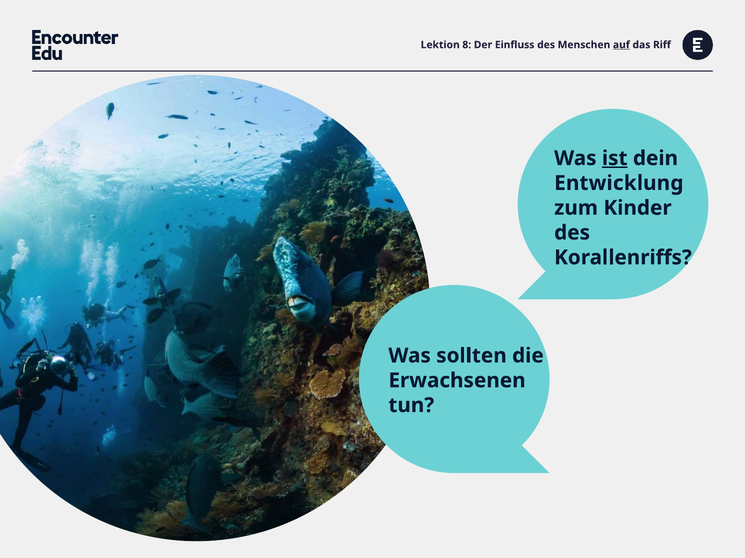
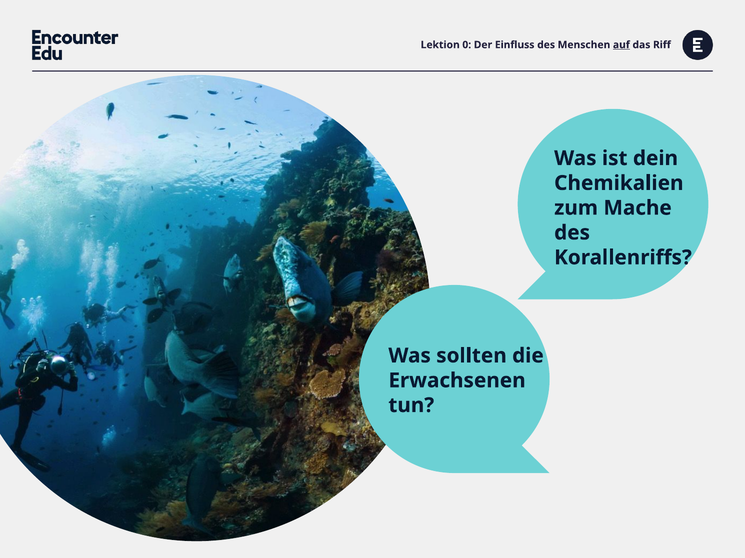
8: 8 -> 0 (467, 45)
ist underline: present -> none (615, 159)
Entwicklung: Entwicklung -> Chemikalien (619, 183)
Kinder: Kinder -> Mache (638, 208)
